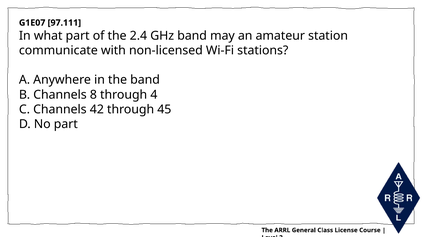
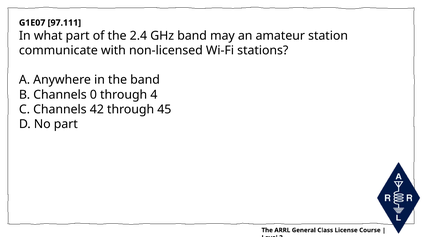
8: 8 -> 0 (93, 95)
